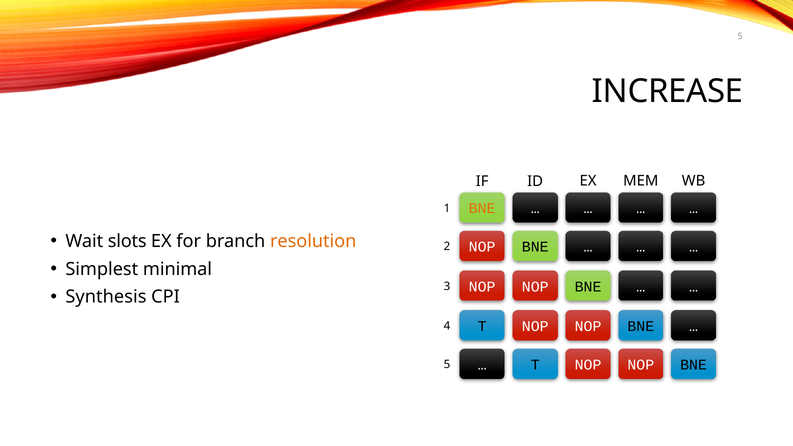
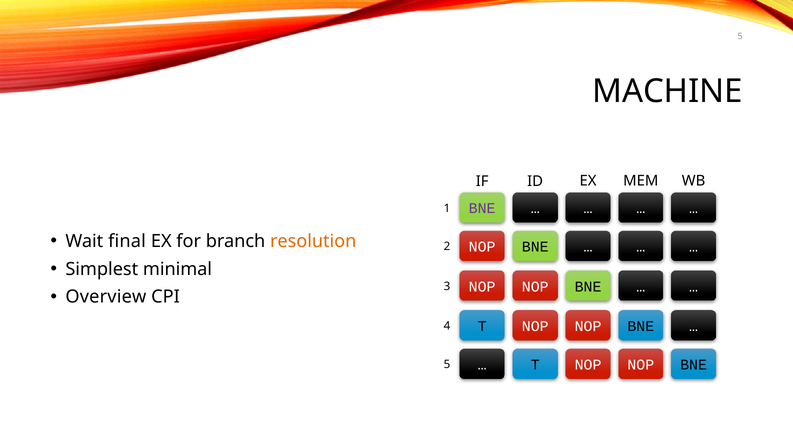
INCREASE: INCREASE -> MACHINE (667, 92)
BNE colour: orange -> purple (482, 209)
slots: slots -> final (127, 241)
Synthesis: Synthesis -> Overview (106, 297)
